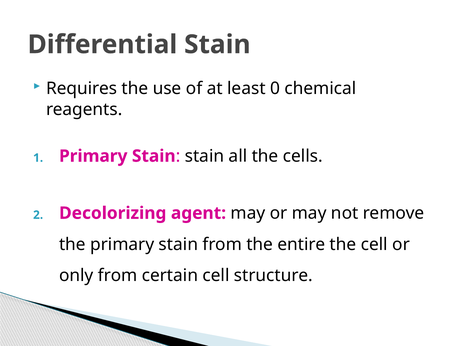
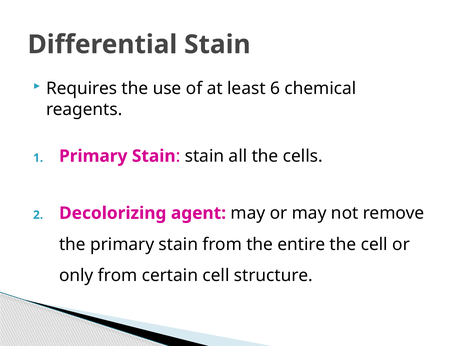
0: 0 -> 6 (275, 89)
